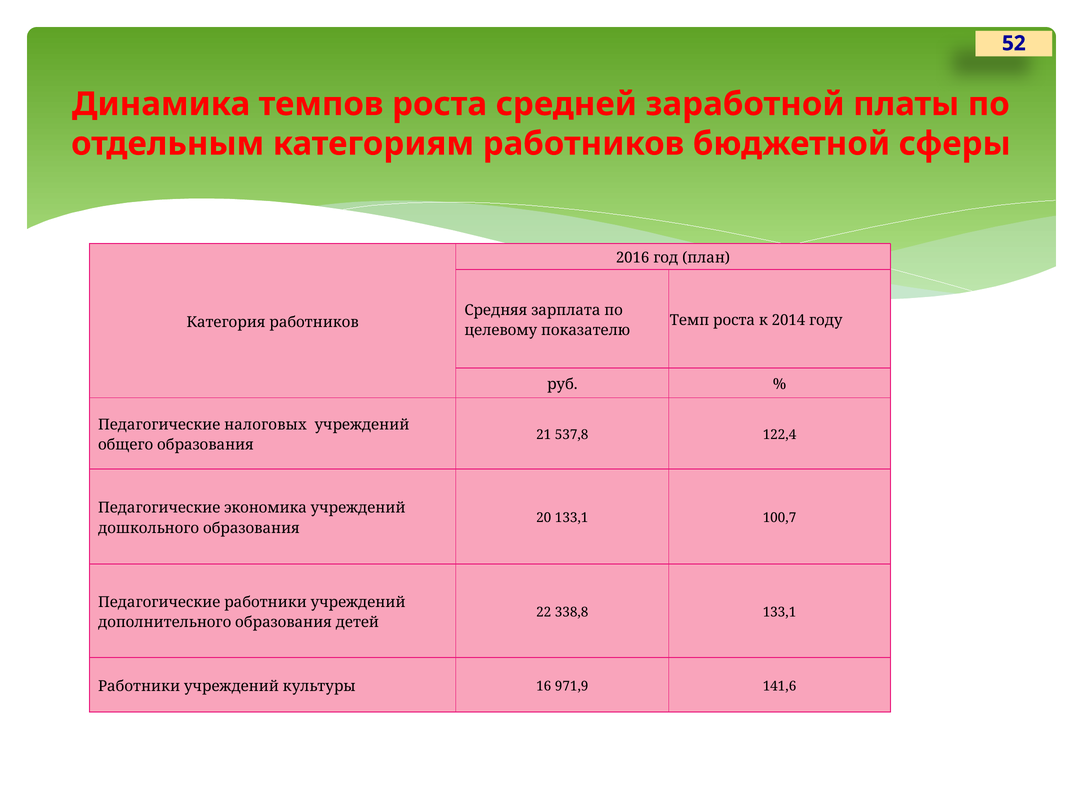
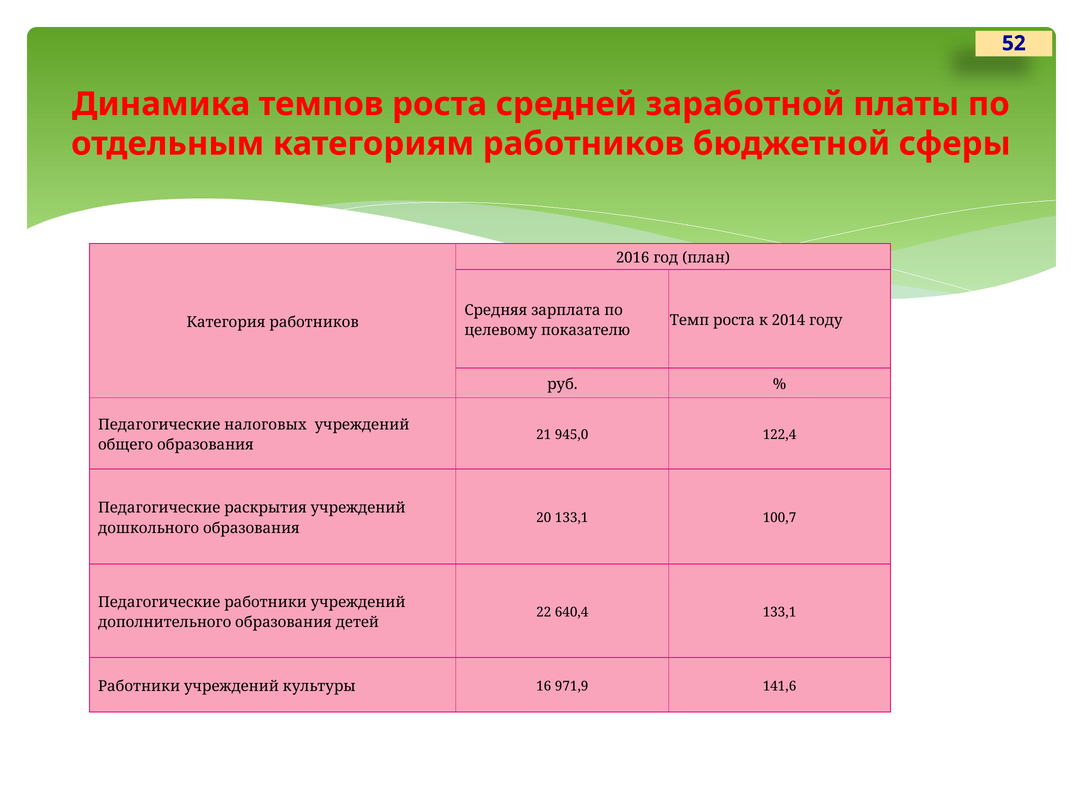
537,8: 537,8 -> 945,0 (572, 435)
экономика: экономика -> раскрытия (265, 508)
338,8: 338,8 -> 640,4 (572, 613)
